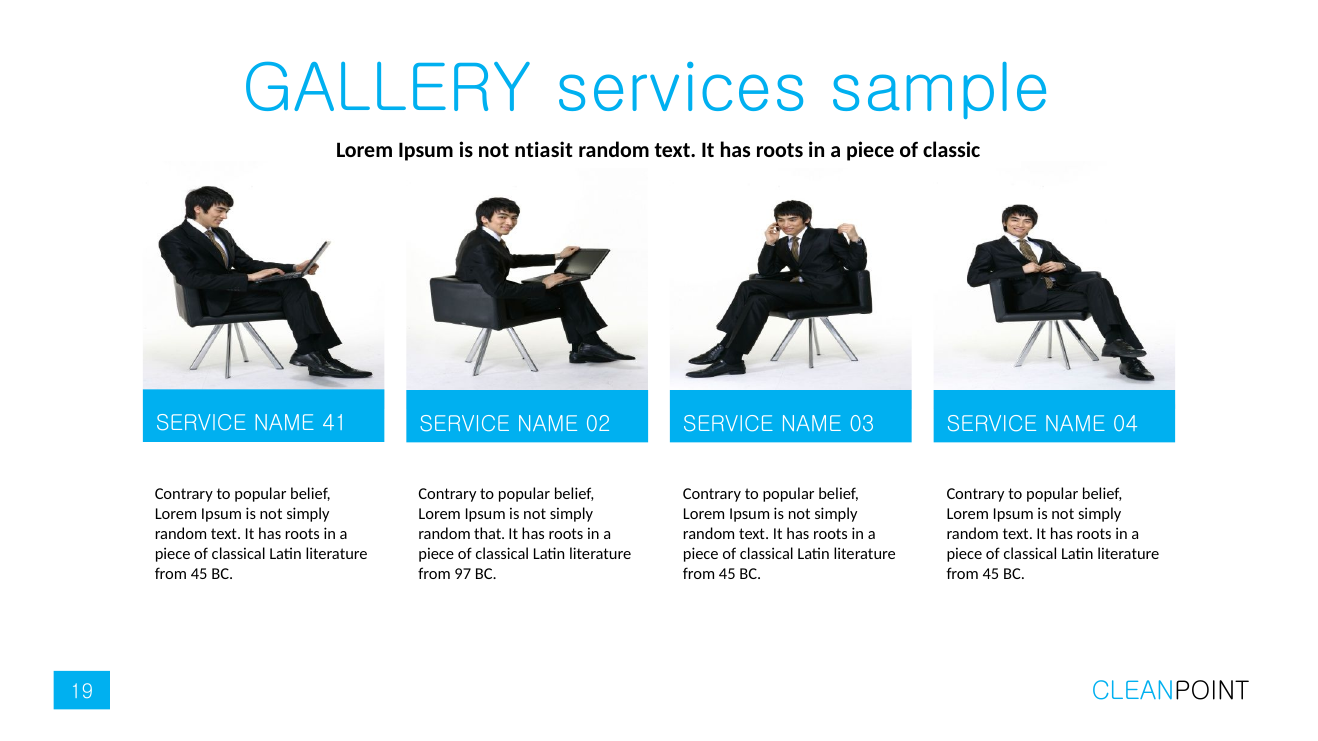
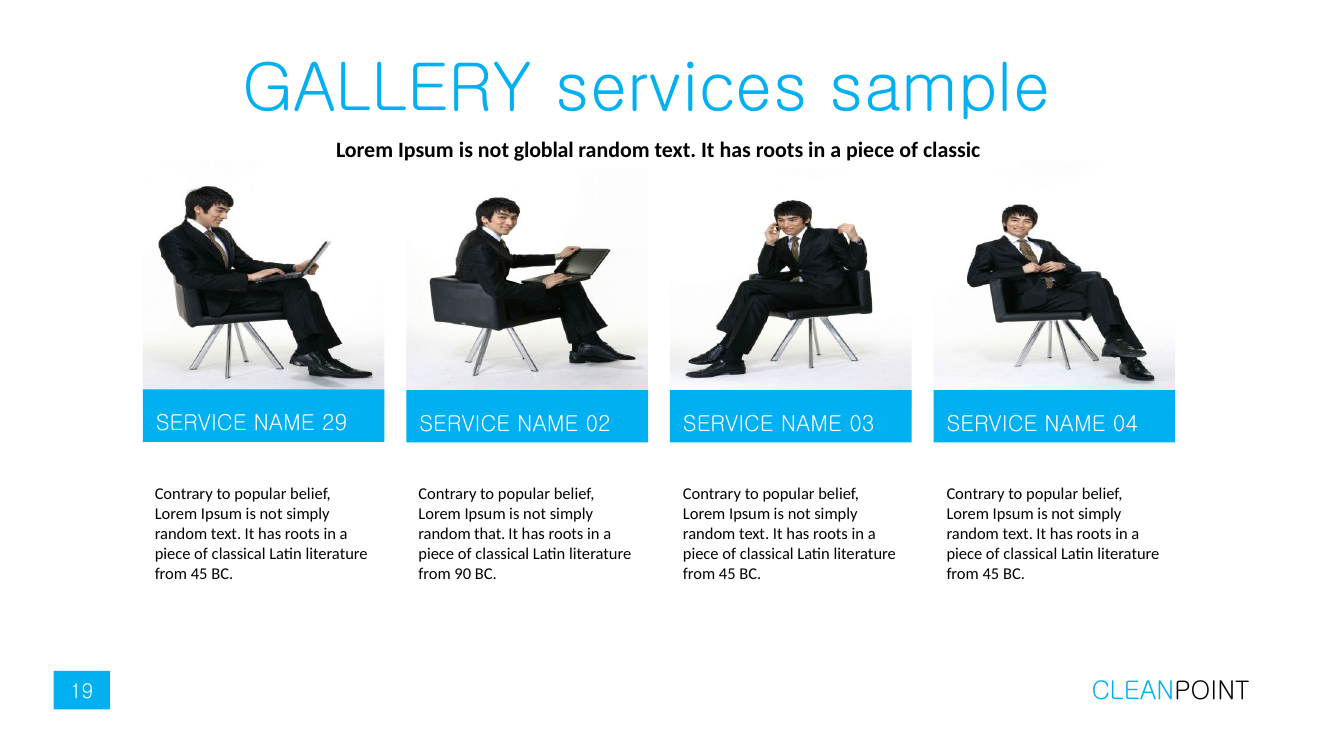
ntiasit: ntiasit -> globlal (544, 150)
41: 41 -> 29 (335, 424)
97: 97 -> 90 (463, 574)
